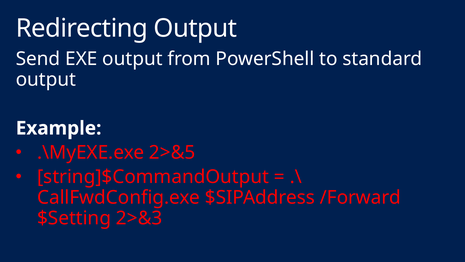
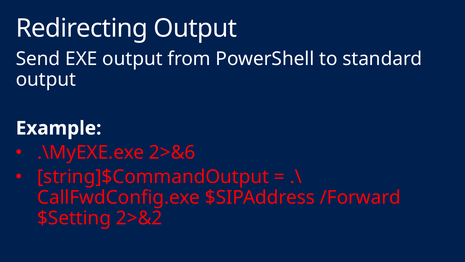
2>&5: 2>&5 -> 2>&6 (172, 152)
2>&3: 2>&3 -> 2>&2 (139, 218)
